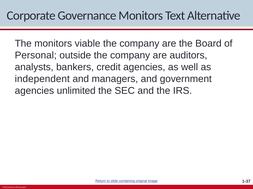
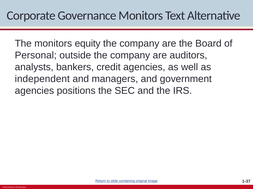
viable: viable -> equity (88, 44)
unlimited: unlimited -> positions (76, 91)
